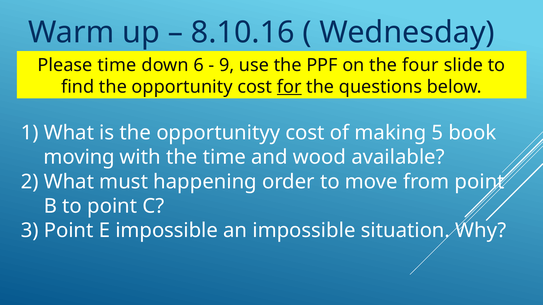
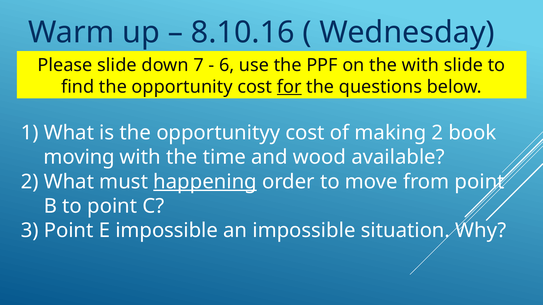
Please time: time -> slide (117, 65)
6: 6 -> 7 (199, 65)
9: 9 -> 6 (227, 65)
the four: four -> with (420, 65)
making 5: 5 -> 2 (437, 133)
happening underline: none -> present (205, 182)
